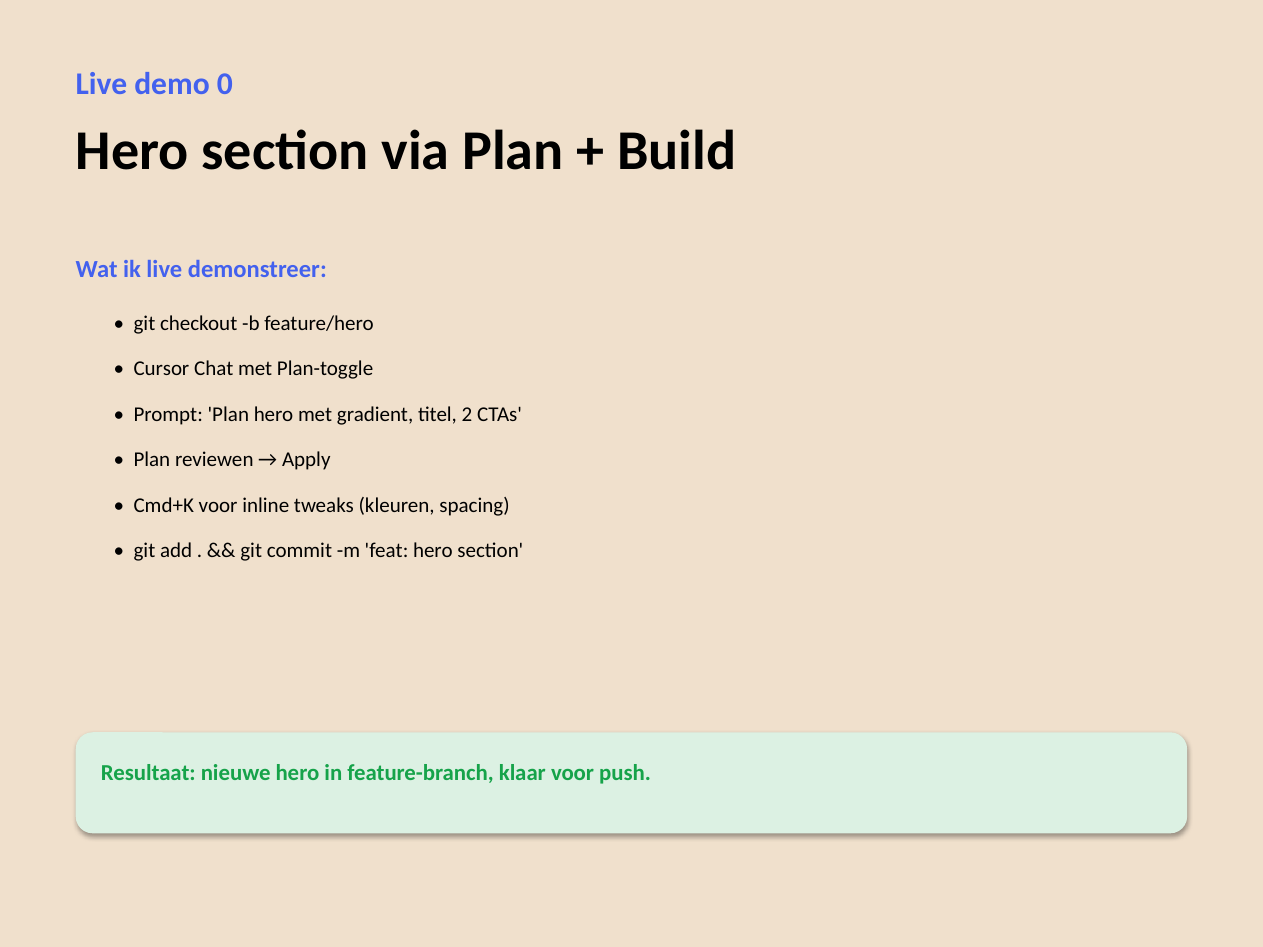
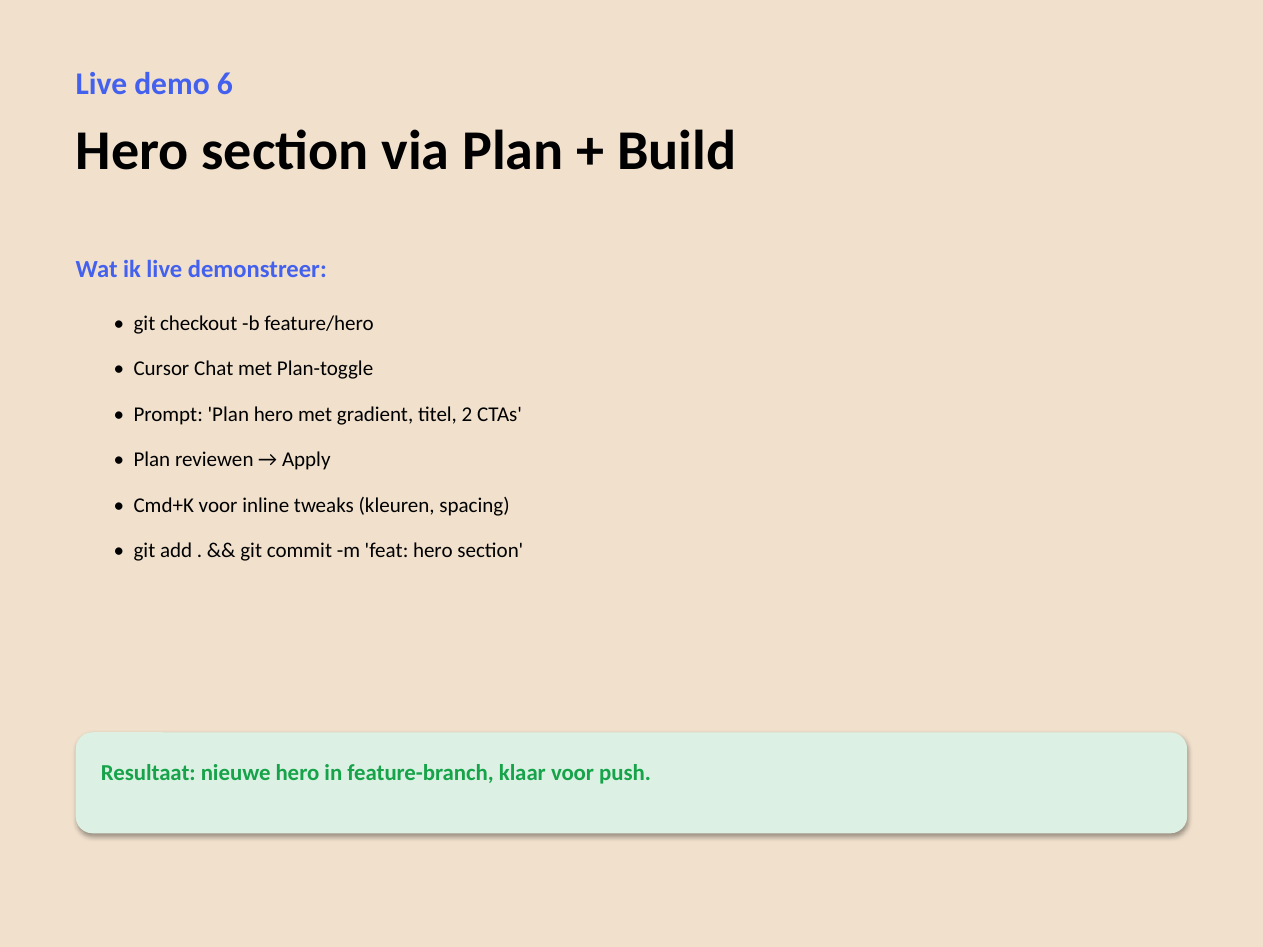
0: 0 -> 6 (225, 84)
